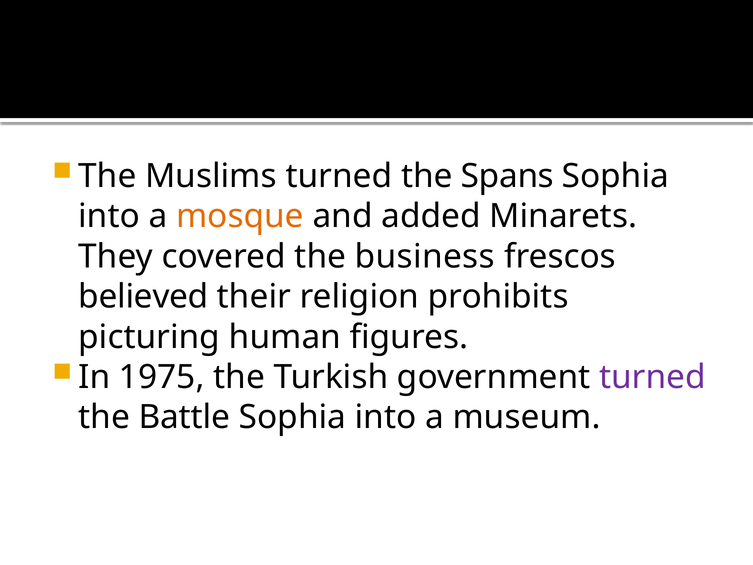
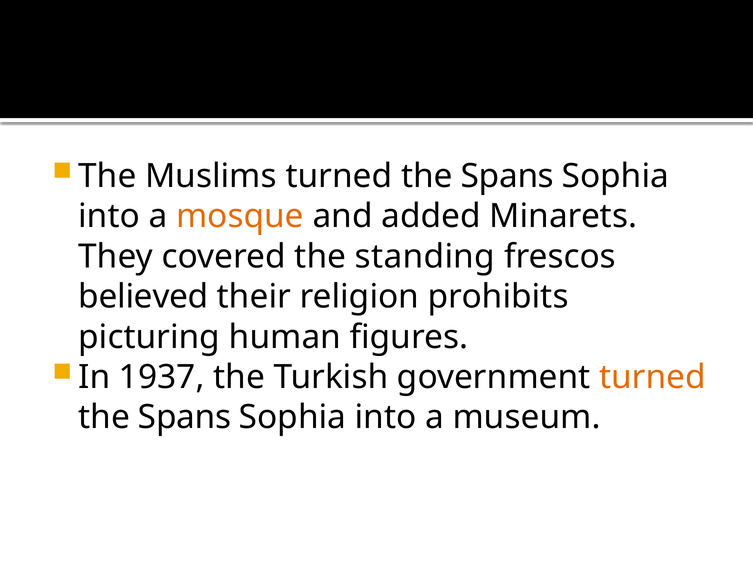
business: business -> standing (425, 256)
1975: 1975 -> 1937 (162, 377)
turned colour: purple -> orange (653, 377)
Battle: Battle -> Spans (185, 417)
